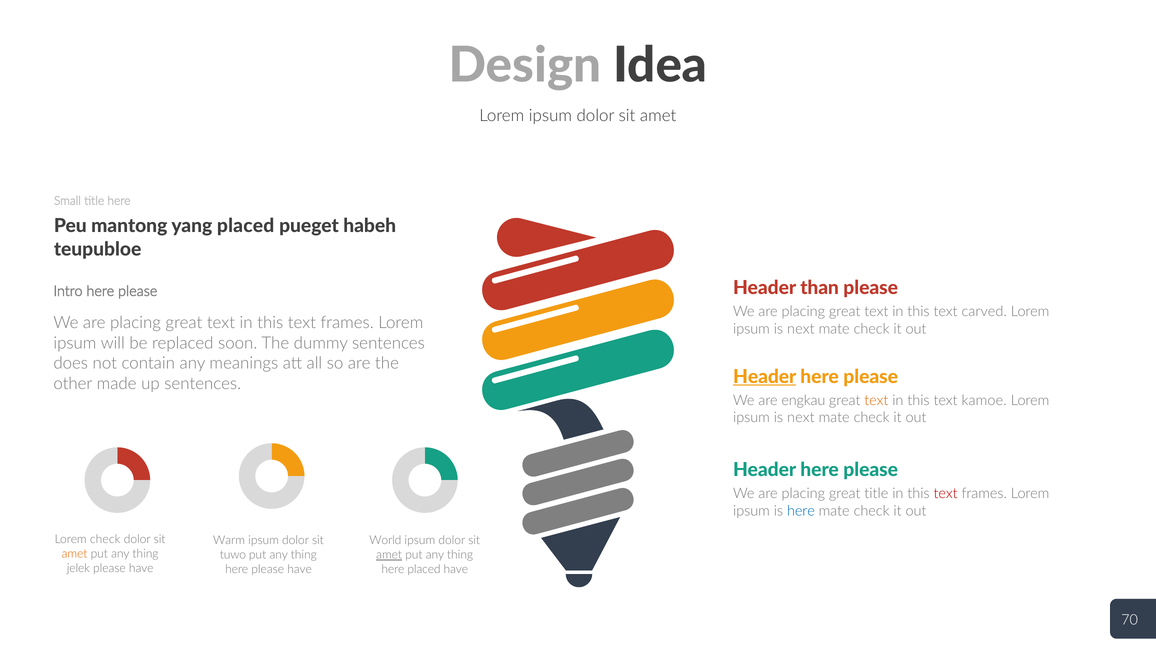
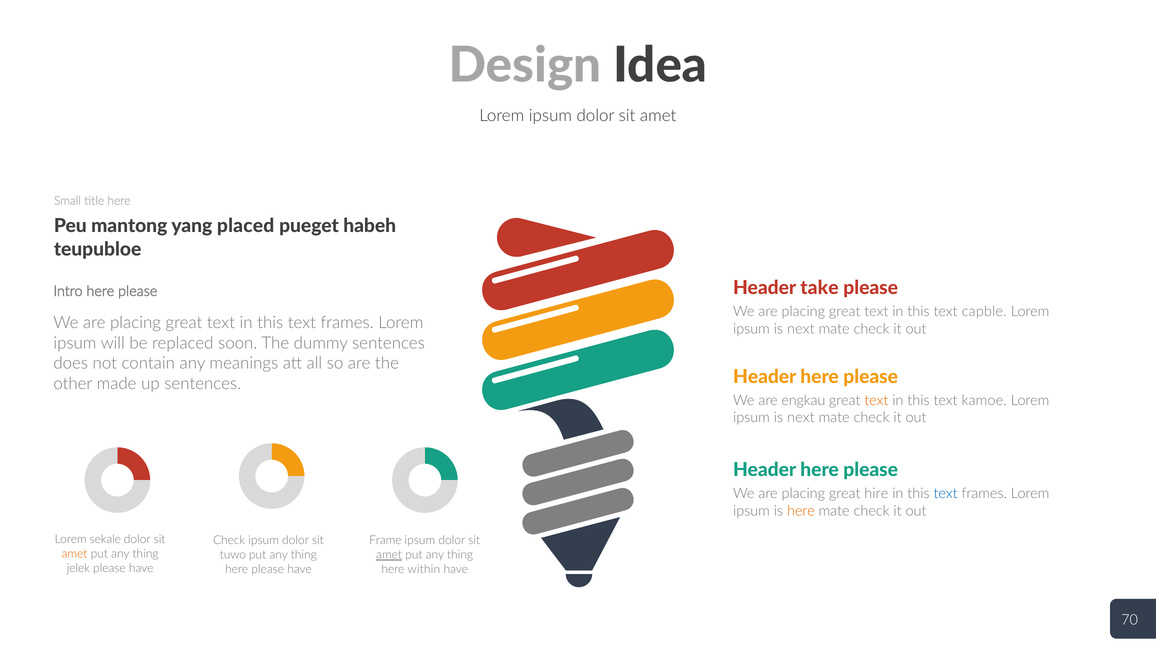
than: than -> take (820, 288)
carved: carved -> capble (984, 312)
Header underline: present -> none (765, 377)
great title: title -> hire (876, 494)
text colour: red -> blue (946, 494)
here colour: blue -> orange (801, 511)
Lorem check: check -> sekale (105, 540)
Warm: Warm -> Check (229, 540)
World: World -> Frame (385, 540)
here placed: placed -> within (424, 569)
